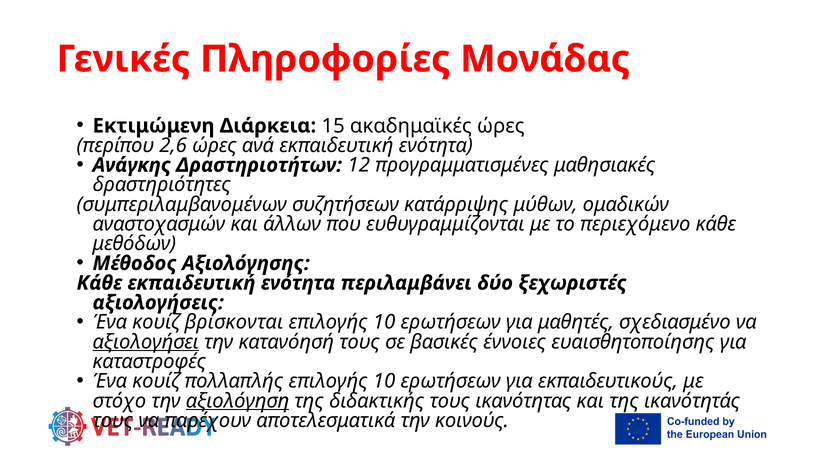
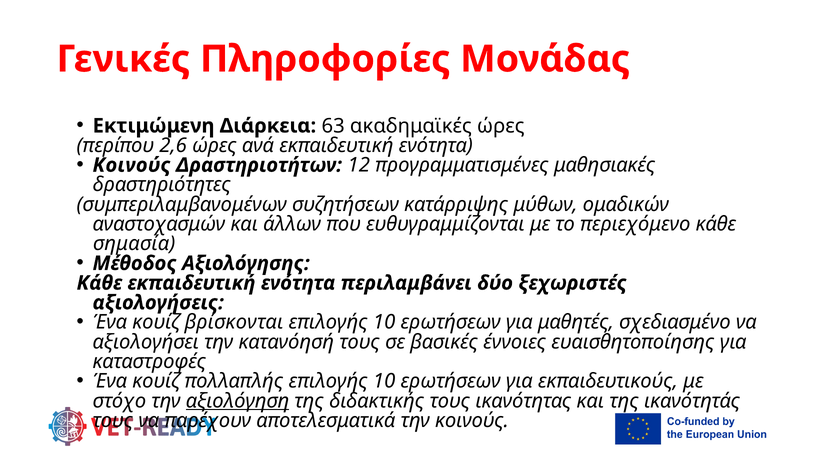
15: 15 -> 63 (333, 126)
Ανάγκης: Ανάγκης -> Κοινούς (132, 165)
μεθόδων: μεθόδων -> σημασία (134, 244)
αξιολογήσει underline: present -> none (146, 342)
